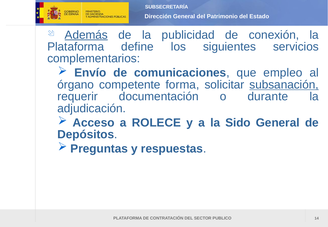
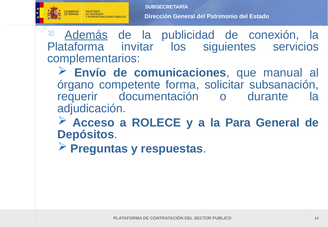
define: define -> invitar (137, 47)
empleo: empleo -> manual (283, 73)
subsanación underline: present -> none (284, 85)
Sido: Sido -> Para (238, 123)
